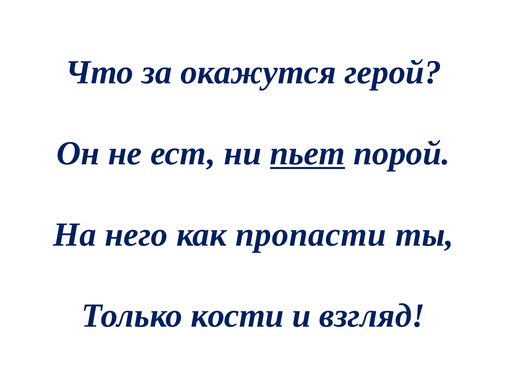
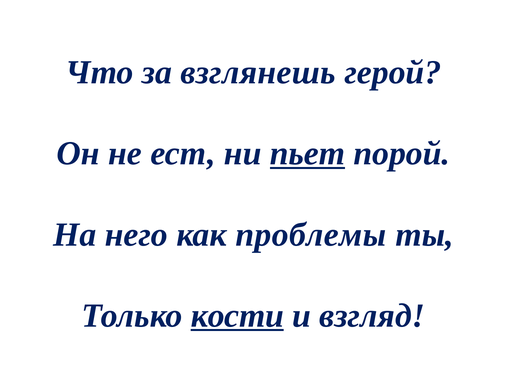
окажутся: окажутся -> взглянешь (258, 72)
пропасти: пропасти -> проблемы (311, 235)
кости underline: none -> present (237, 316)
